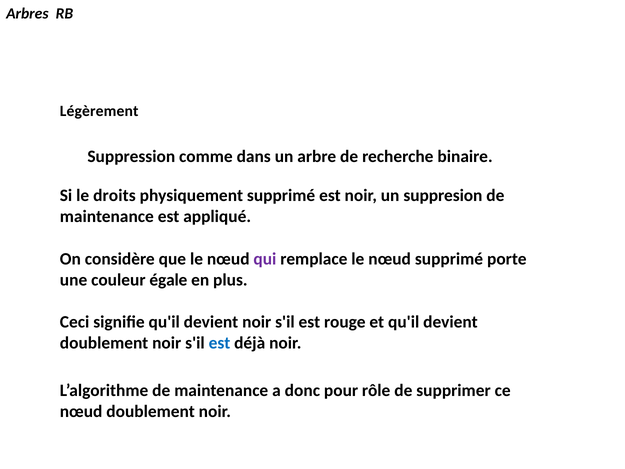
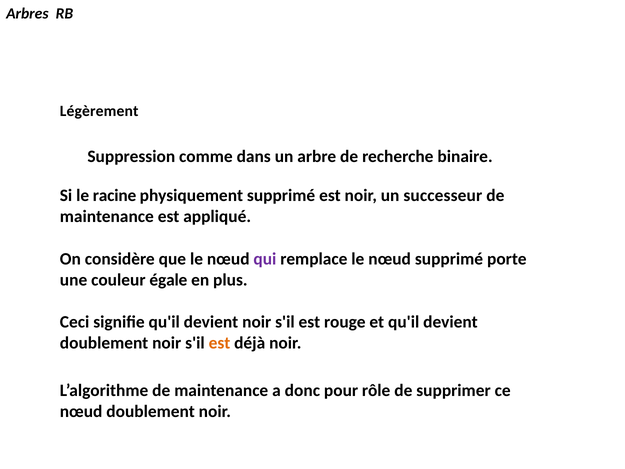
droits: droits -> racine (115, 195)
suppresion: suppresion -> successeur (443, 195)
est colour: blue -> orange (219, 343)
